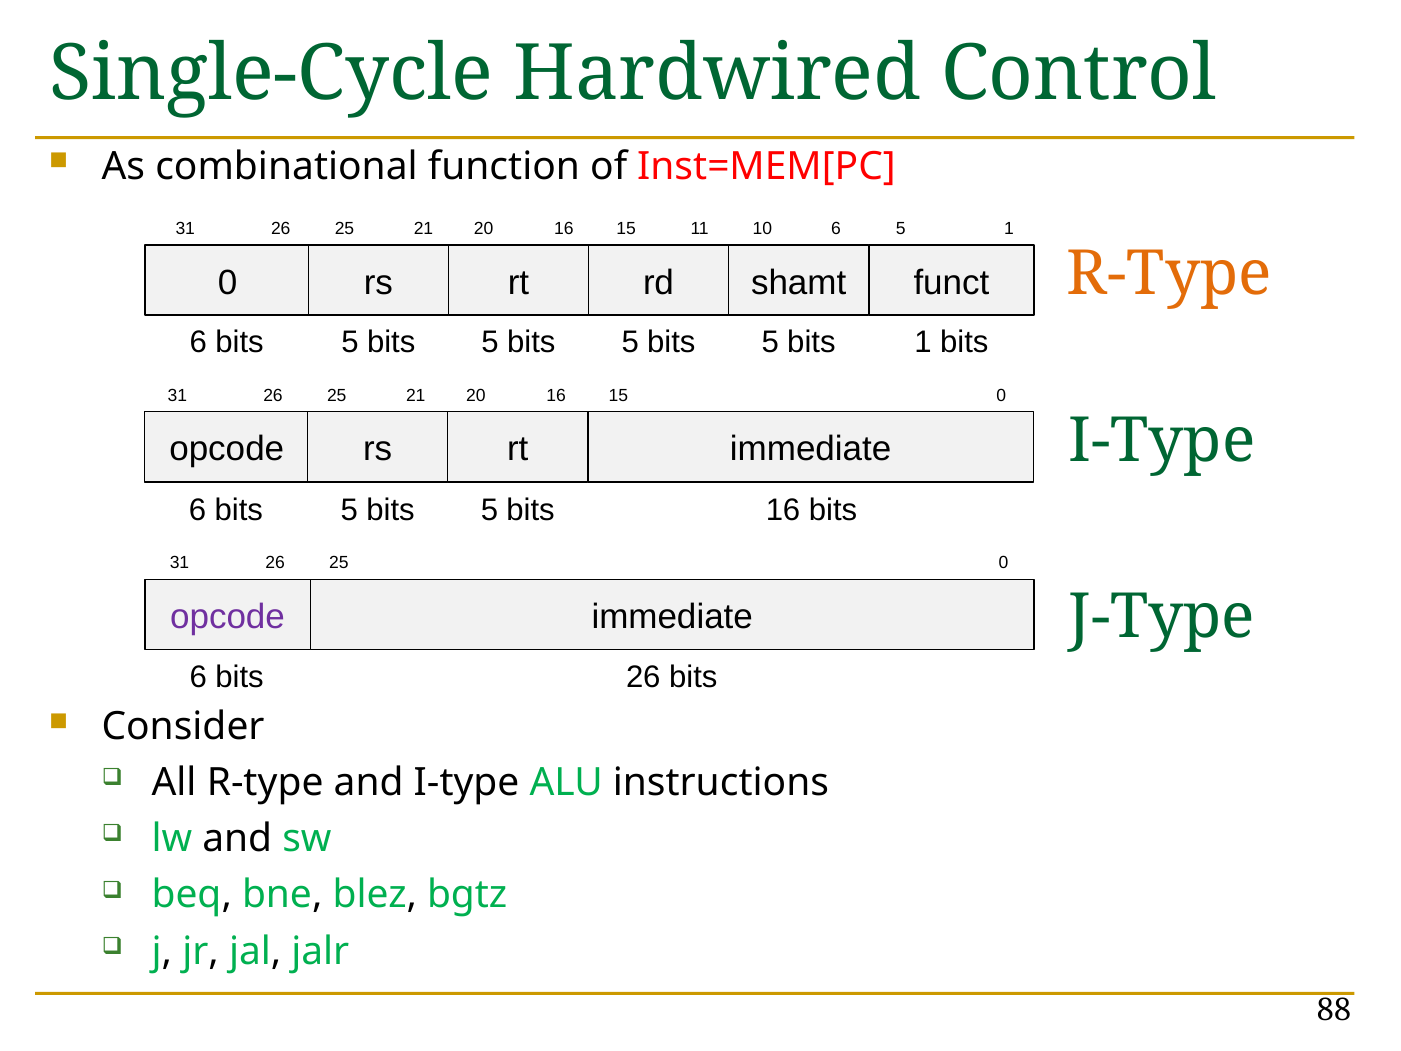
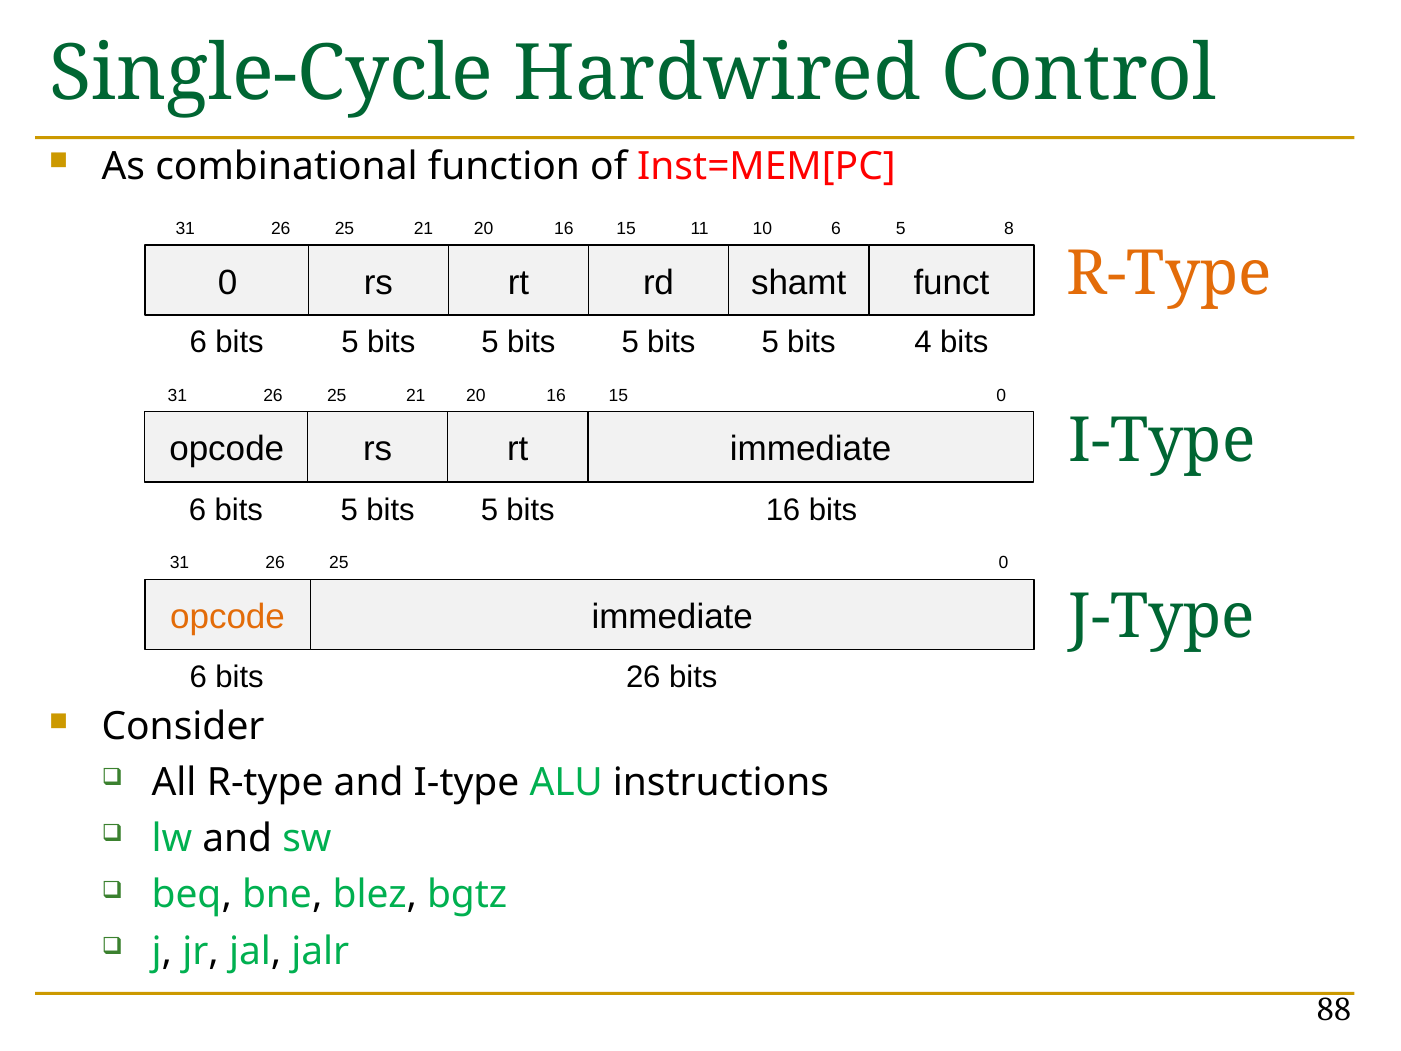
15 1: 1 -> 8 (1009, 229)
bits 1: 1 -> 4 (923, 342)
opcode colour: purple -> orange (228, 617)
